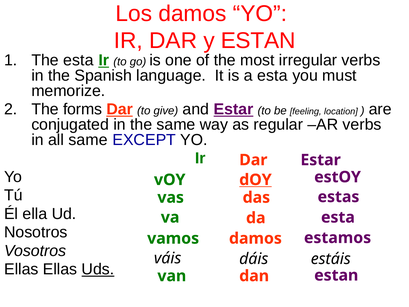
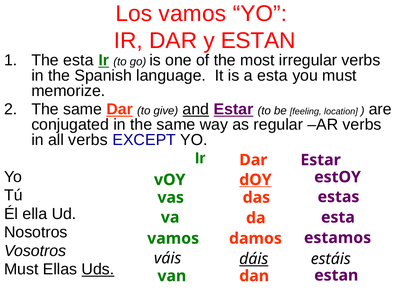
Los damos: damos -> vamos (192, 14)
forms: forms -> same (83, 109)
and underline: none -> present (196, 109)
all same: same -> verbs (88, 140)
dáis underline: none -> present (254, 259)
Ellas: Ellas -> Must (21, 269)
